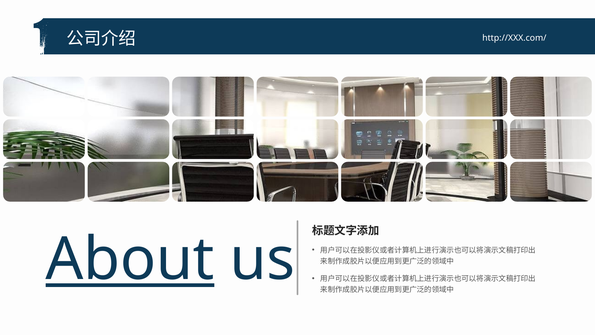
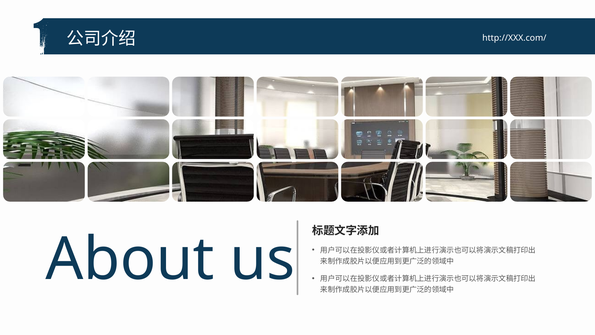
About underline: present -> none (130, 259)
